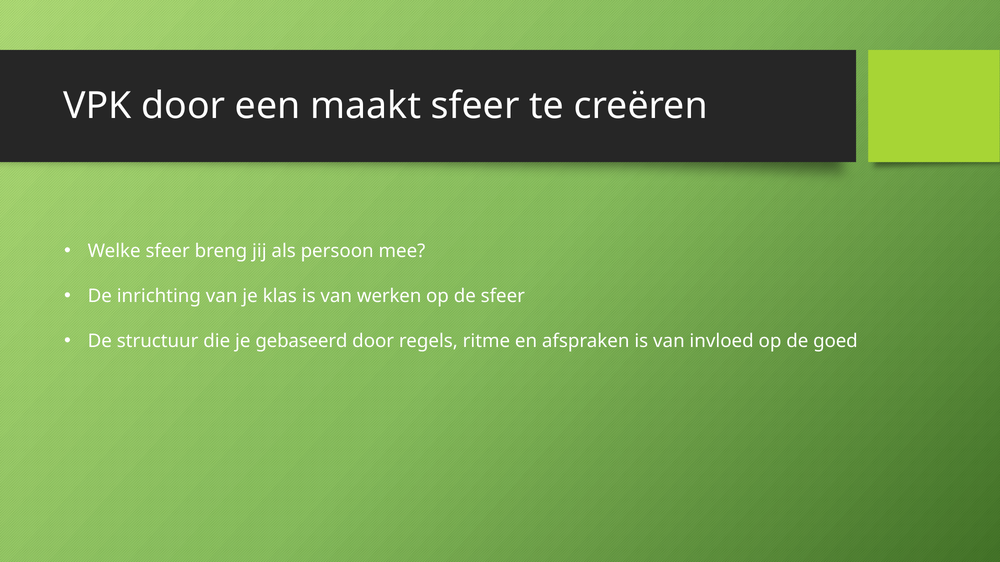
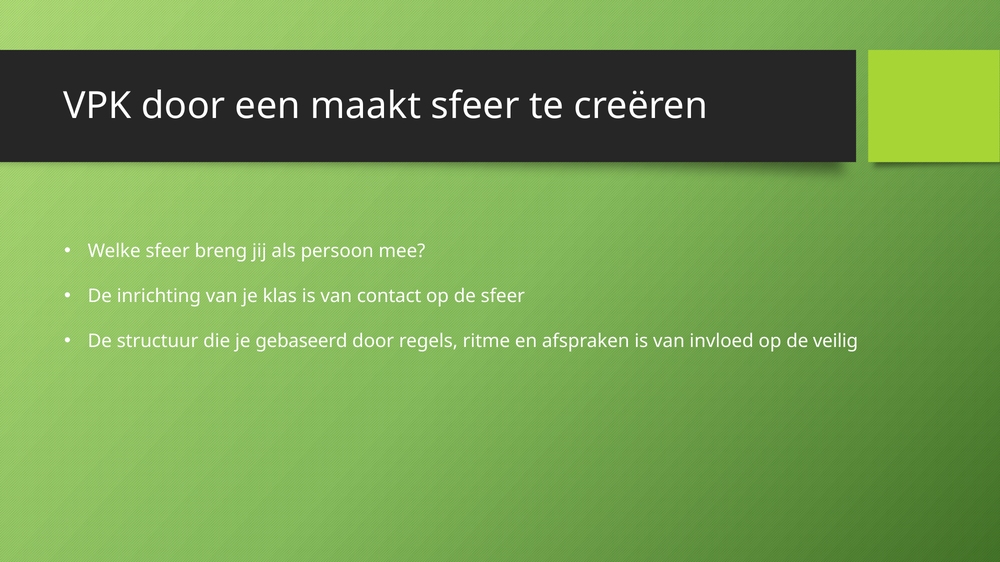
werken: werken -> contact (389, 296)
goed: goed -> veilig (836, 341)
